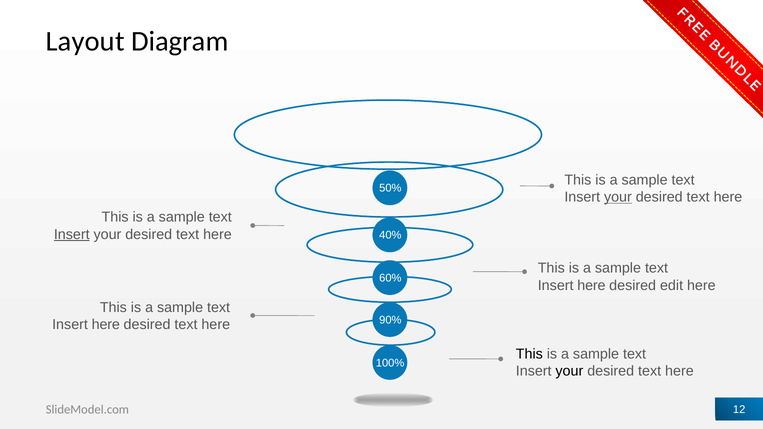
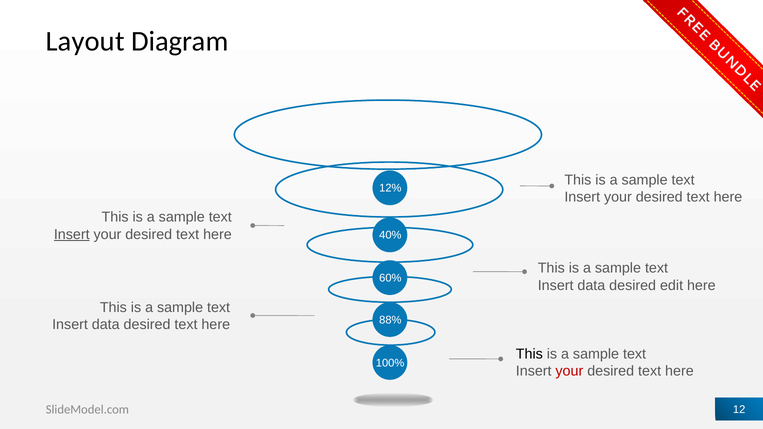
50%: 50% -> 12% (390, 188)
your underline: present -> none (618, 197)
here: here -> data (591, 286)
90%: 90% -> 88% (390, 320)
here: here -> data (106, 325)
your colour: black -> red (569, 371)
